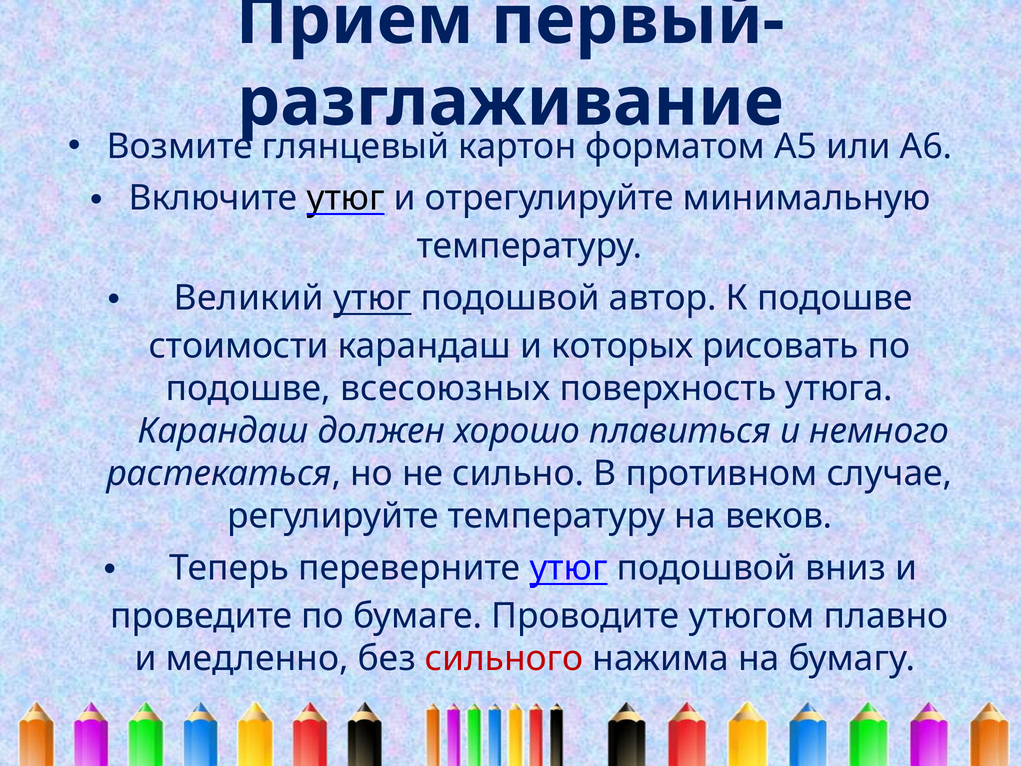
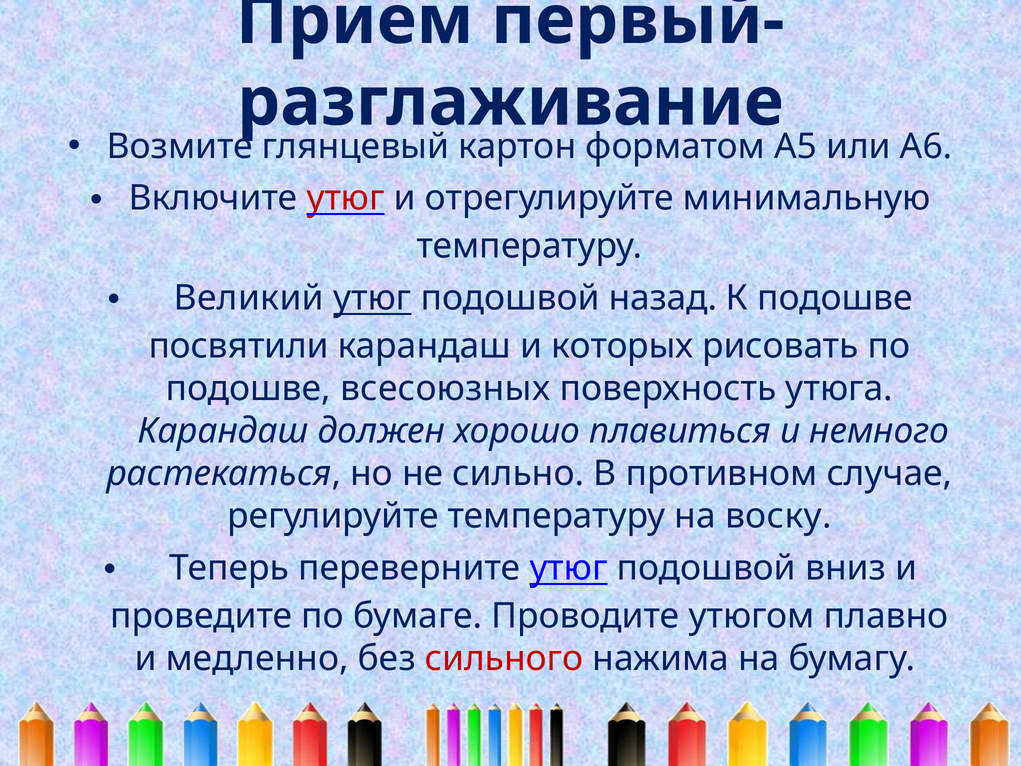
утюг colour: black -> red (346, 198)
автор: автор -> назад (663, 298)
стоимости: стоимости -> посвятили (239, 346)
веков: веков -> воску (778, 516)
